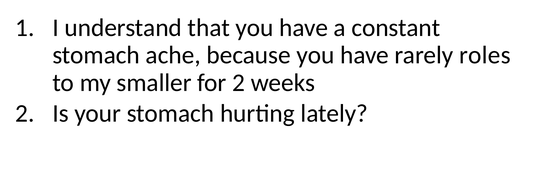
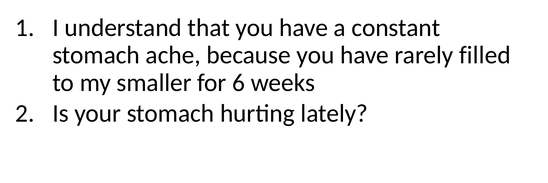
roles: roles -> filled (485, 55)
for 2: 2 -> 6 (239, 83)
